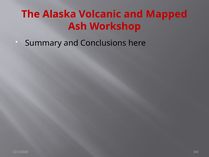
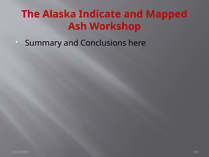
Volcanic: Volcanic -> Indicate (100, 14)
